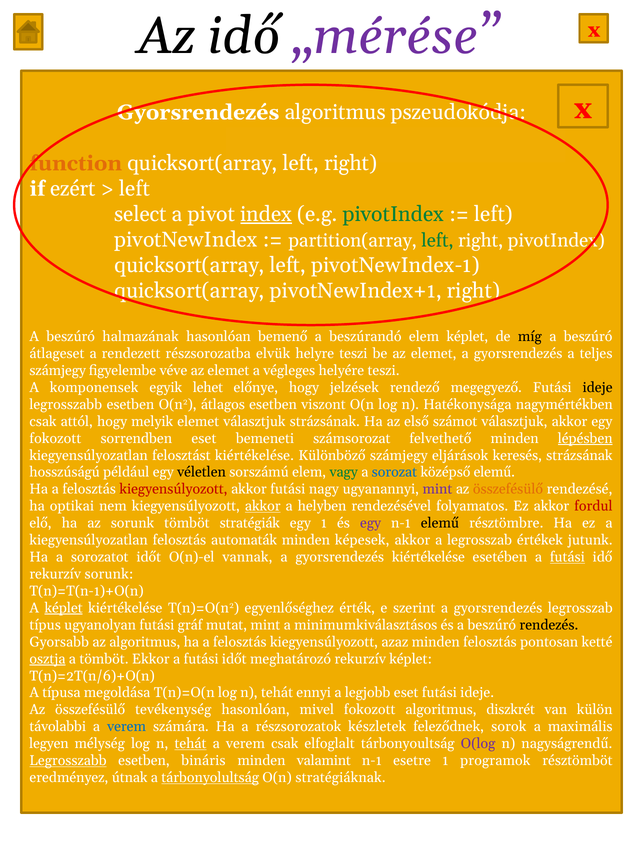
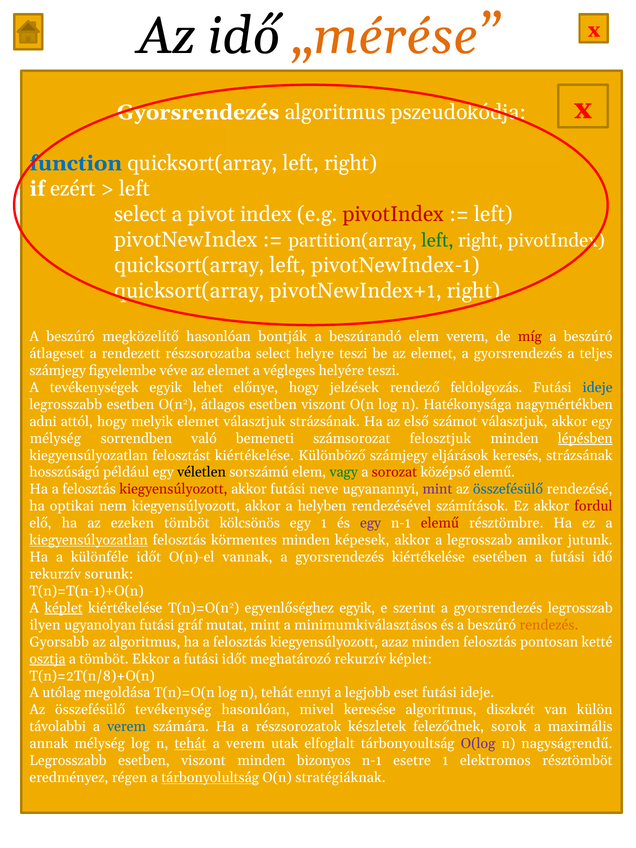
„mérése colour: purple -> orange (396, 36)
function colour: orange -> blue (76, 163)
index underline: present -> none (266, 214)
pivotIndex colour: green -> red (393, 214)
halmazának: halmazának -> megközelítő (141, 337)
bemenő: bemenő -> bontják (283, 337)
elem képlet: képlet -> verem (467, 337)
míg colour: black -> red (530, 337)
elvük: elvük -> select (273, 354)
komponensek: komponensek -> tevékenységek (94, 388)
megegyező: megegyező -> feldolgozás (486, 388)
ideje colour: black -> blue (598, 388)
csak: csak -> adni (43, 421)
fokozott: fokozott -> mélység (55, 438)
sorrendben eset: eset -> való (204, 438)
felvethető: felvethető -> felosztjuk (440, 438)
sorozat colour: blue -> red (394, 472)
nagy: nagy -> neve (324, 489)
összefésülő colour: orange -> blue (508, 489)
akkor underline: present -> none (263, 506)
folyamatos: folyamatos -> számítások (472, 506)
az sorunk: sorunk -> ezeken (132, 523)
stratégiák: stratégiák -> kölcsönös (250, 523)
elemű colour: black -> red (440, 523)
kiegyensúlyozatlan underline: none -> present (89, 540)
automaták: automaták -> körmentes (244, 540)
értékek: értékek -> amikor (540, 540)
a sorozatot: sorozatot -> különféle (100, 557)
futási underline: present -> none (567, 557)
érték: érték -> egyik (357, 608)
típus: típus -> ilyen (45, 625)
rendezés colour: black -> orange (549, 625)
T(n)=2T(n/6)+O(n: T(n)=2T(n/6)+O(n -> T(n)=2T(n/8)+O(n (92, 676)
típusa: típusa -> utólag (61, 693)
mivel fokozott: fokozott -> keresése (370, 710)
legyen: legyen -> annak (49, 744)
verem csak: csak -> utak (285, 744)
Legrosszabb underline: present -> none (68, 761)
bináris: bináris -> viszont (203, 761)
minden valamint: valamint -> bizonyos (324, 761)
programok: programok -> elektromos (495, 761)
útnak: útnak -> régen (130, 778)
